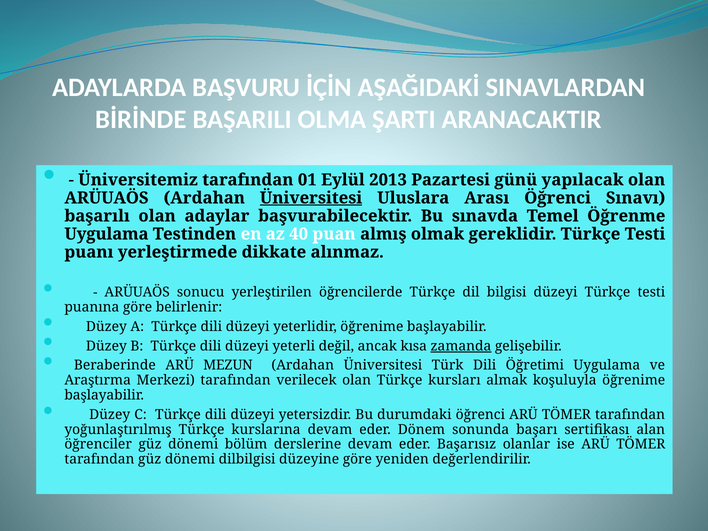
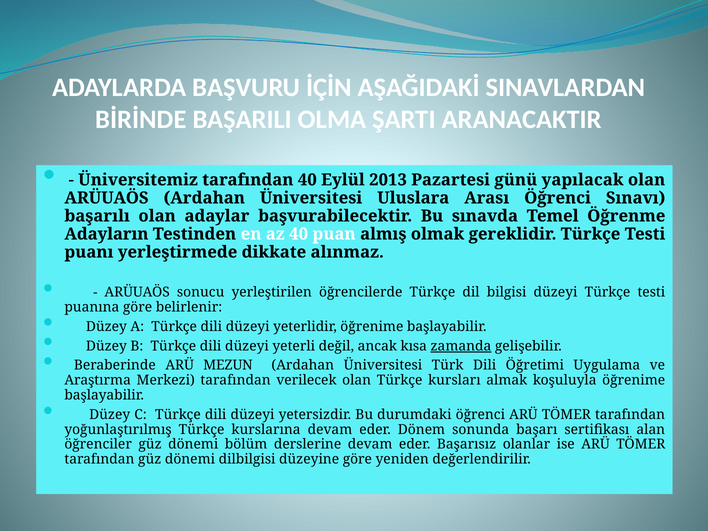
tarafından 01: 01 -> 40 (307, 180)
Üniversitesi underline: present -> none (311, 198)
Uygulama: Uygulama -> Adayların (106, 234)
